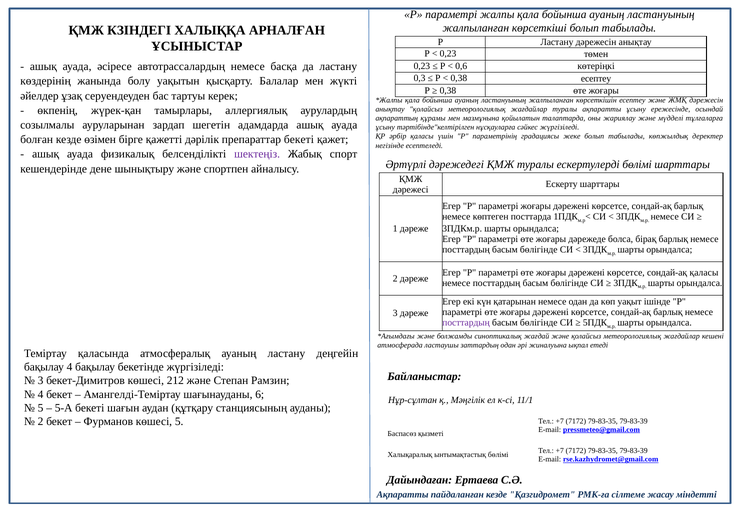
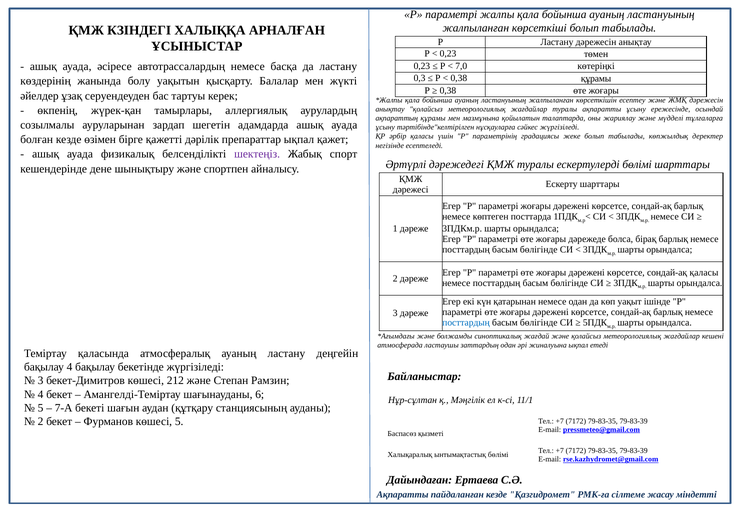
0,6: 0,6 -> 7,0 (461, 66)
0,38 есептеу: есептеу -> құрамы (596, 78)
препараттар бекеті: бекеті -> ықпал (299, 140)
посттардың colour: purple -> blue (466, 323)
5-А: 5-А -> 7-А (64, 408)
